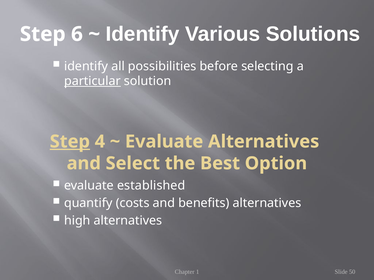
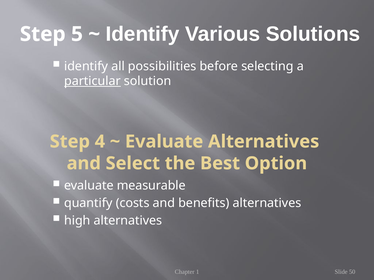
6: 6 -> 5 (77, 34)
Step underline: present -> none (70, 142)
established: established -> measurable (151, 186)
